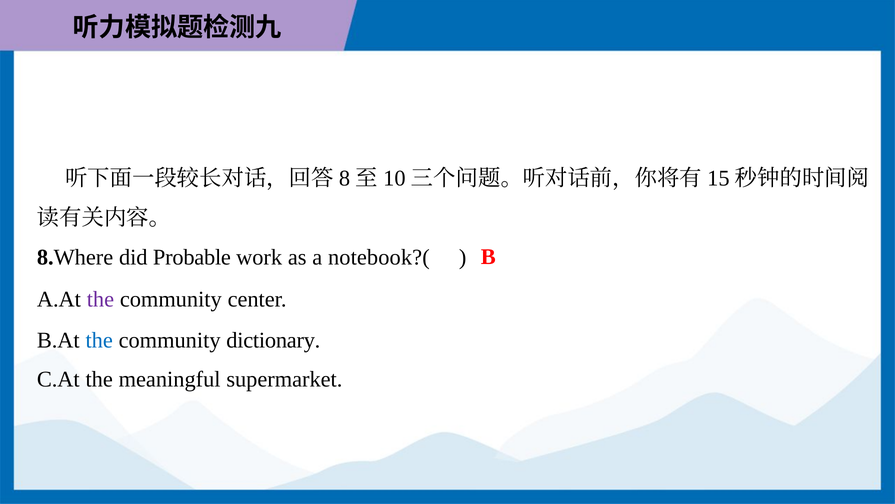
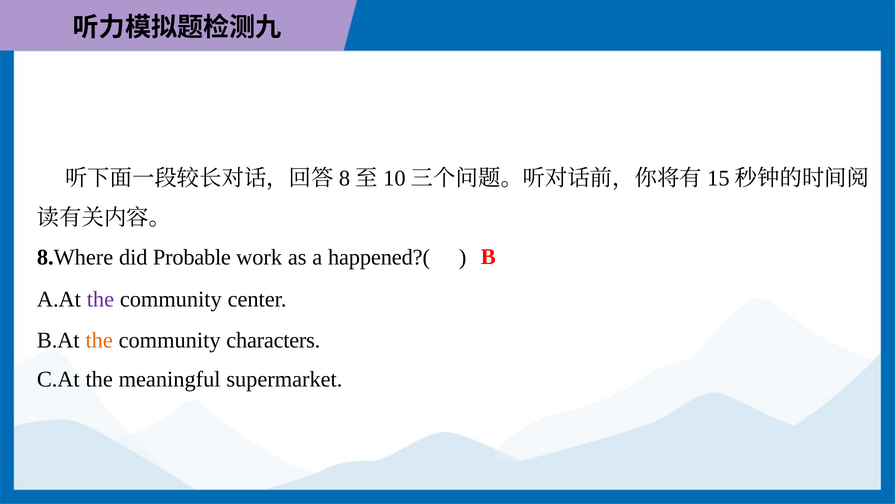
notebook?(: notebook?( -> happened?( (379, 257)
the colour: blue -> orange (99, 340)
dictionary: dictionary -> characters (273, 340)
